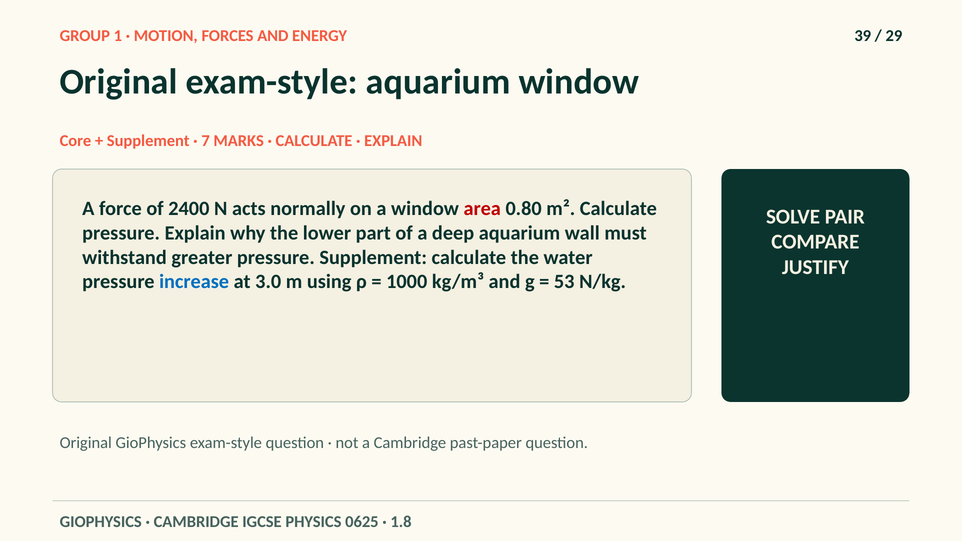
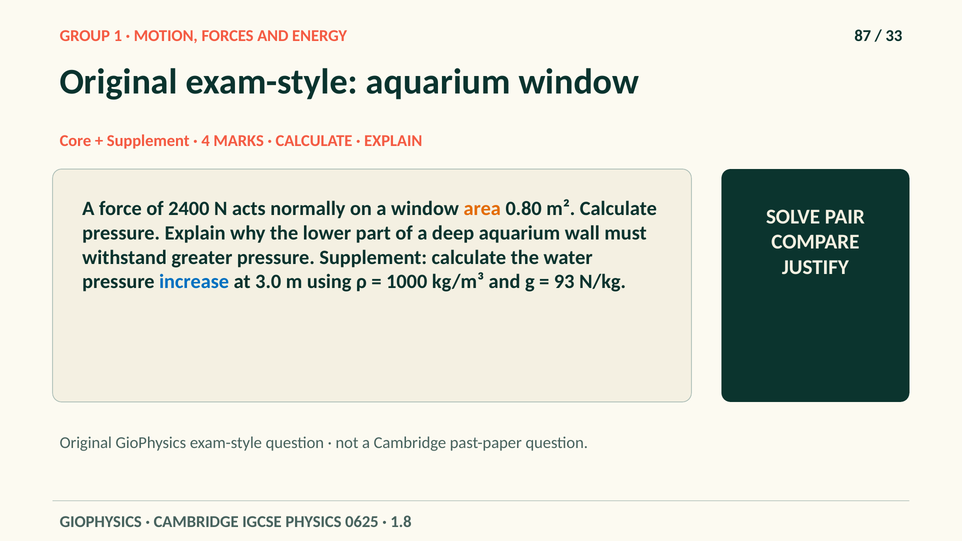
39: 39 -> 87 (863, 36)
29: 29 -> 33 (894, 36)
7: 7 -> 4 (206, 141)
area colour: red -> orange (482, 209)
53: 53 -> 93 (564, 282)
